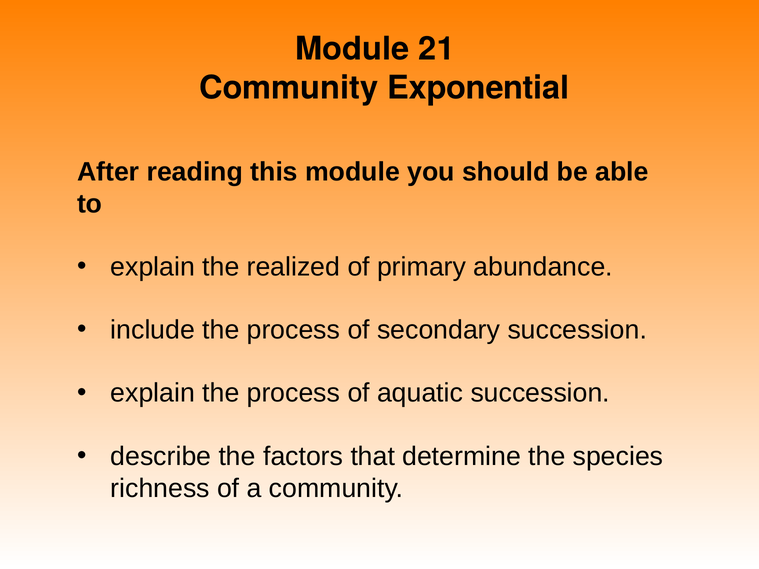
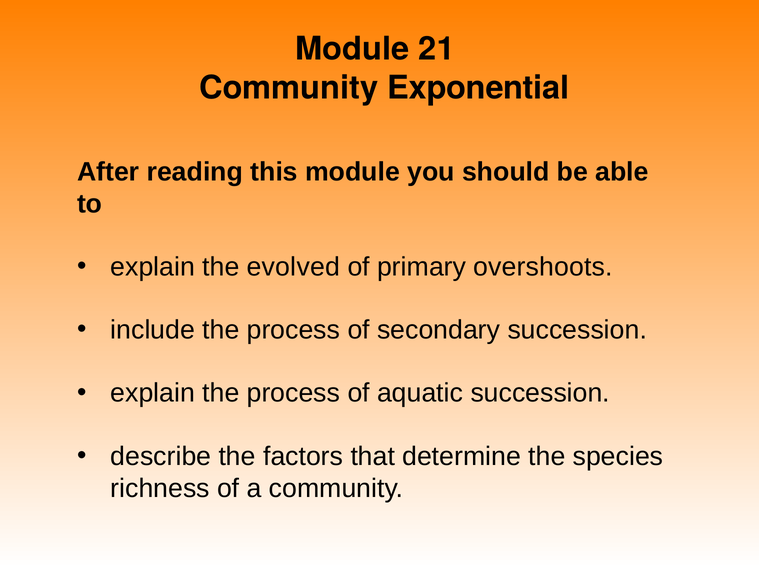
realized: realized -> evolved (293, 267)
abundance: abundance -> overshoots (543, 267)
